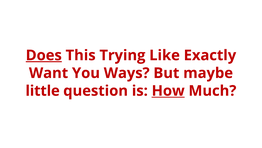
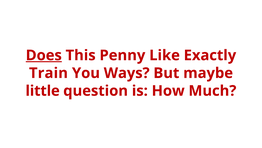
Trying: Trying -> Penny (122, 55)
Want: Want -> Train (48, 73)
How underline: present -> none (168, 90)
